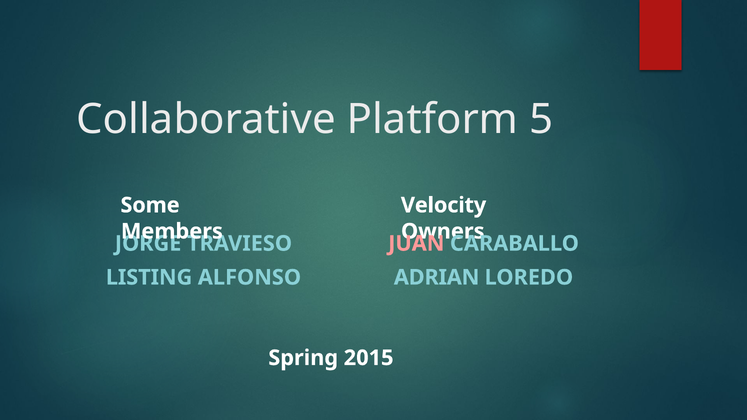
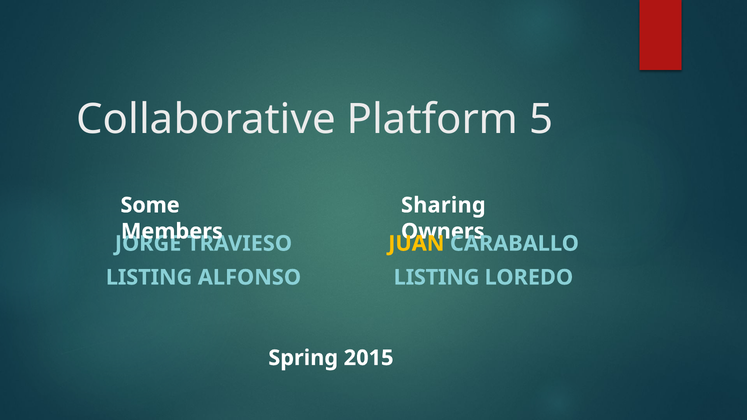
Velocity: Velocity -> Sharing (443, 205)
JUAN colour: pink -> yellow (416, 244)
ADRIAN: ADRIAN -> LISTING (437, 278)
